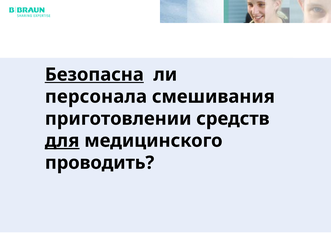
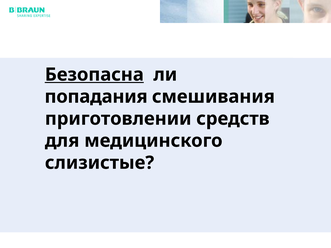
персонала: персонала -> попадания (96, 97)
для underline: present -> none (62, 141)
проводить: проводить -> слизистые (99, 163)
